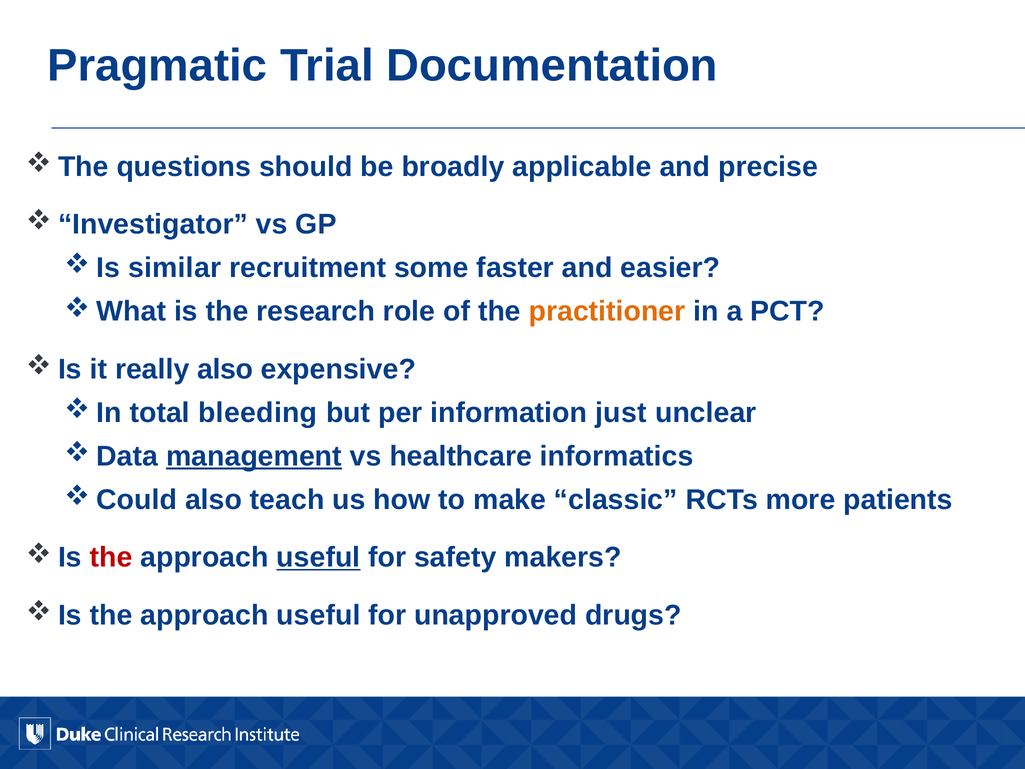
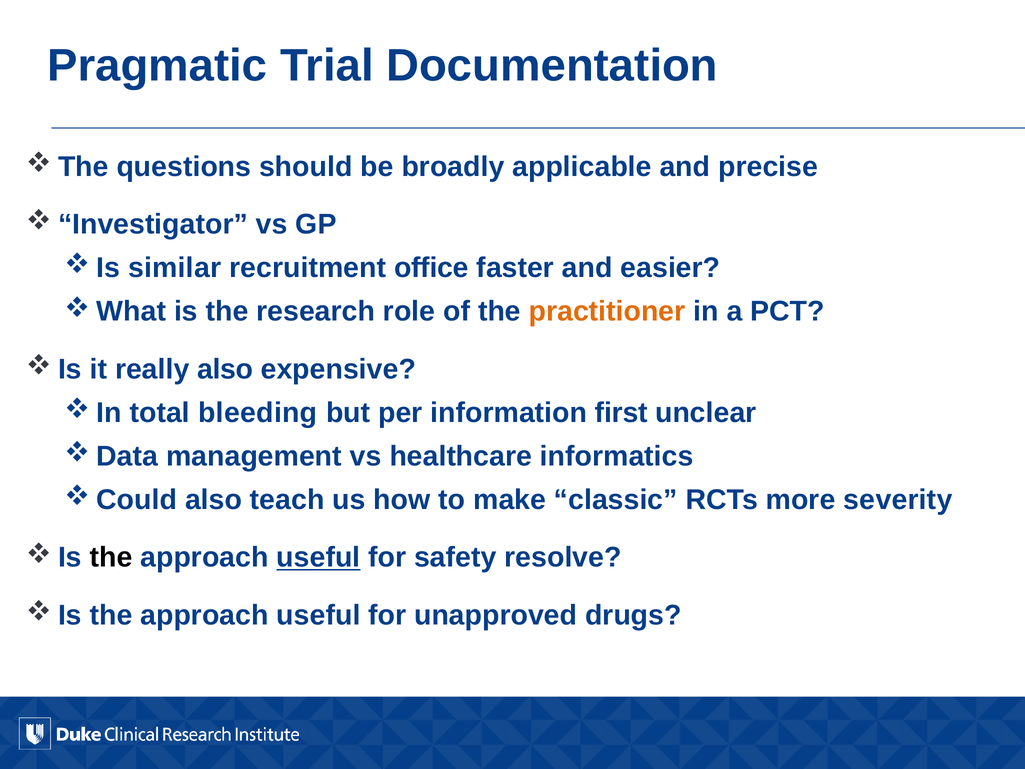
some: some -> office (431, 268)
just: just -> first (621, 413)
management underline: present -> none (254, 456)
patients: patients -> severity (898, 500)
the colour: red -> black (111, 557)
makers: makers -> resolve (563, 557)
